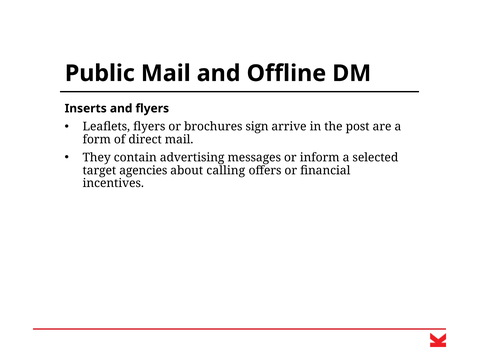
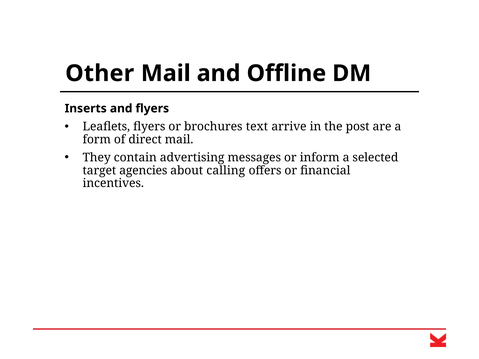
Public: Public -> Other (100, 73)
sign: sign -> text (257, 127)
